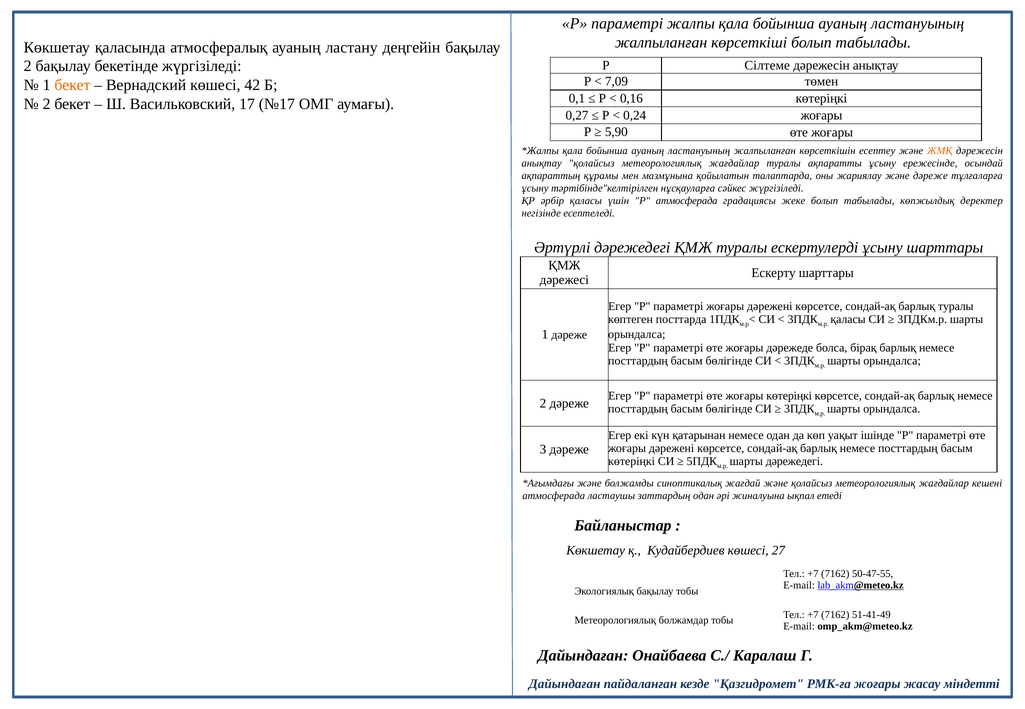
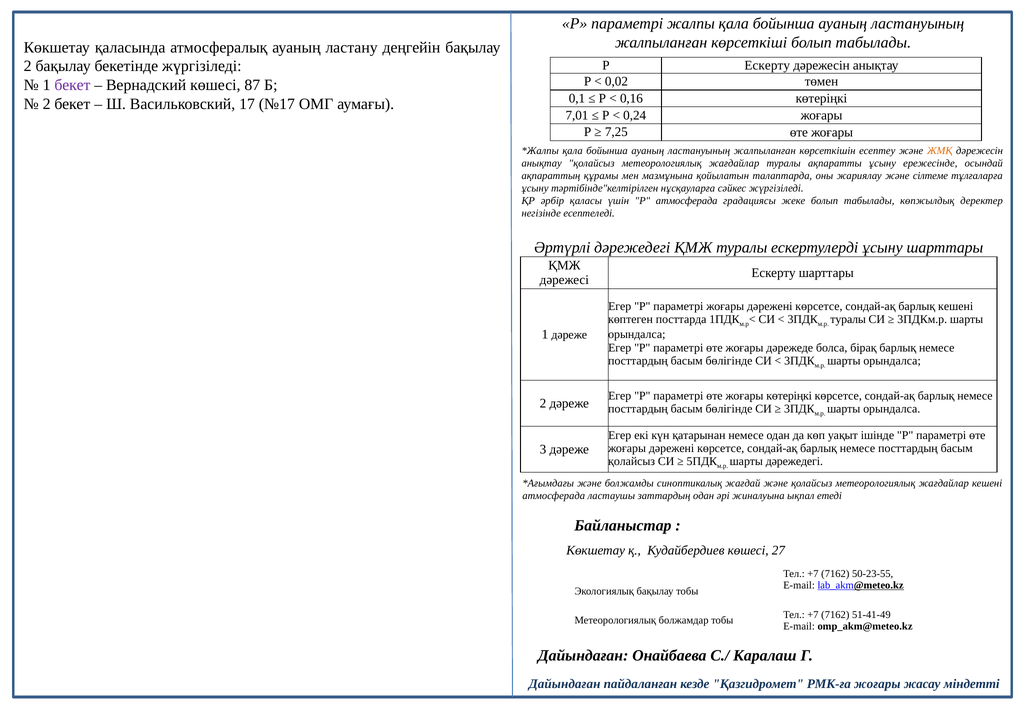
Р Сілтеме: Сілтеме -> Ескерту (767, 65)
7,09: 7,09 -> 0,02 (616, 82)
бекет colour: orange -> purple (72, 85)
42: 42 -> 87 (252, 85)
0,27: 0,27 -> 7,01 (577, 115)
5,90: 5,90 -> 7,25 (616, 132)
және дәреже: дәреже -> сілтеме (930, 176)
барлық туралы: туралы -> кешені (956, 307)
қаласы: қаласы -> туралы (848, 320)
көтеріңкі: көтеріңкі -> қолайсыз (632, 462)
50-47-55: 50-47-55 -> 50-23-55 (873, 574)
